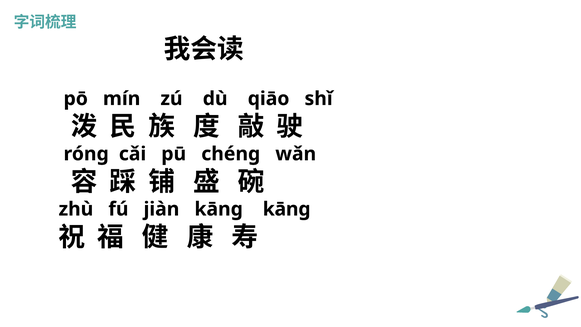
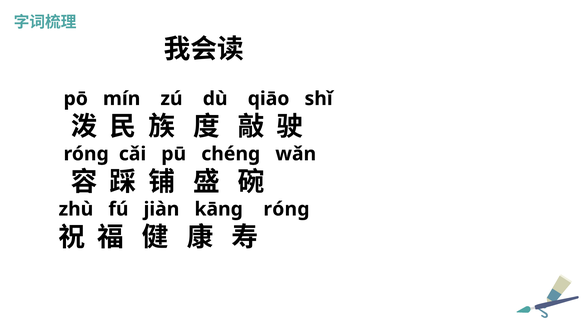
kāng kāng: kāng -> róng (286, 209)
